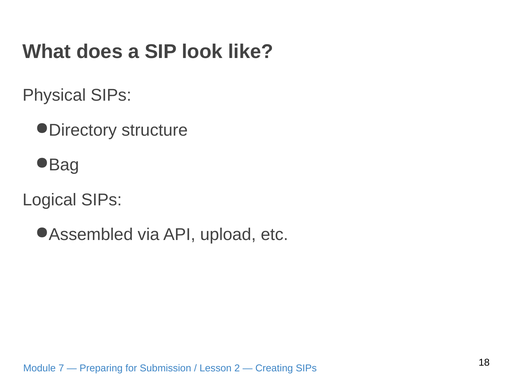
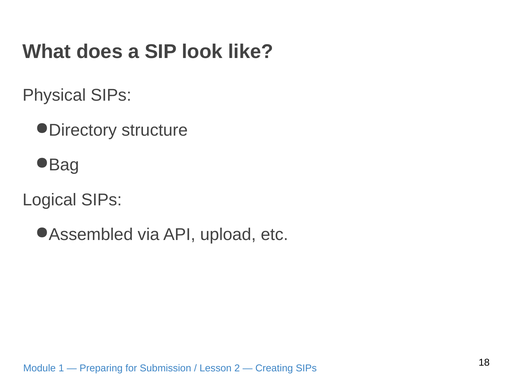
7: 7 -> 1 (61, 368)
